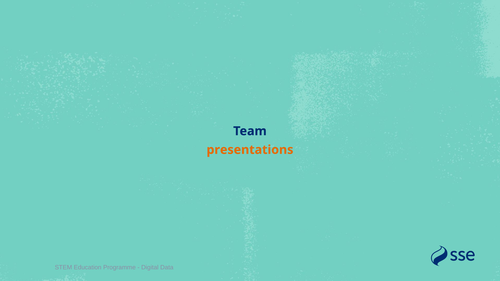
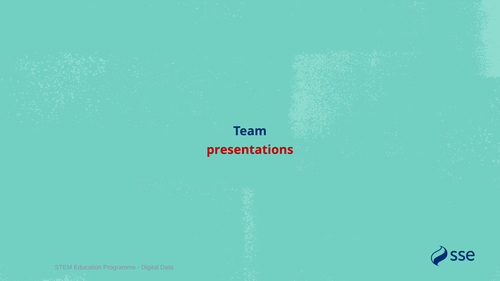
presentations colour: orange -> red (250, 150)
